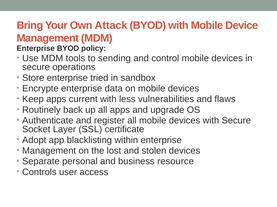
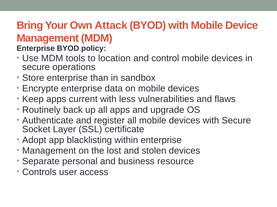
sending: sending -> location (114, 59)
tried: tried -> than (99, 78)
